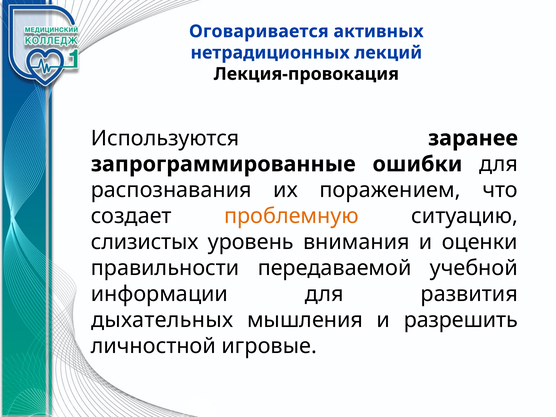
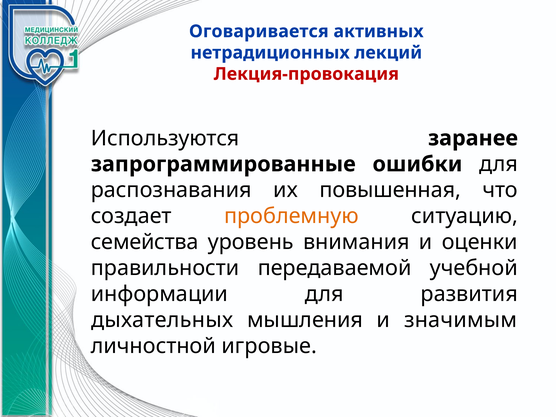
Лекция-провокация colour: black -> red (306, 74)
поражением: поражением -> повышенная (390, 190)
слизистых: слизистых -> семейства (145, 242)
разрешить: разрешить -> значимым (461, 320)
